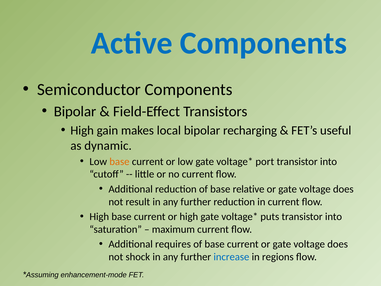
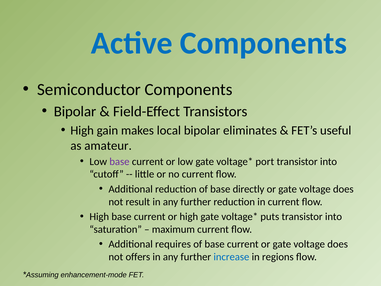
recharging: recharging -> eliminates (250, 130)
dynamic: dynamic -> amateur (108, 145)
base colour: orange -> purple (119, 161)
relative: relative -> directly (249, 189)
shock: shock -> offers (138, 257)
